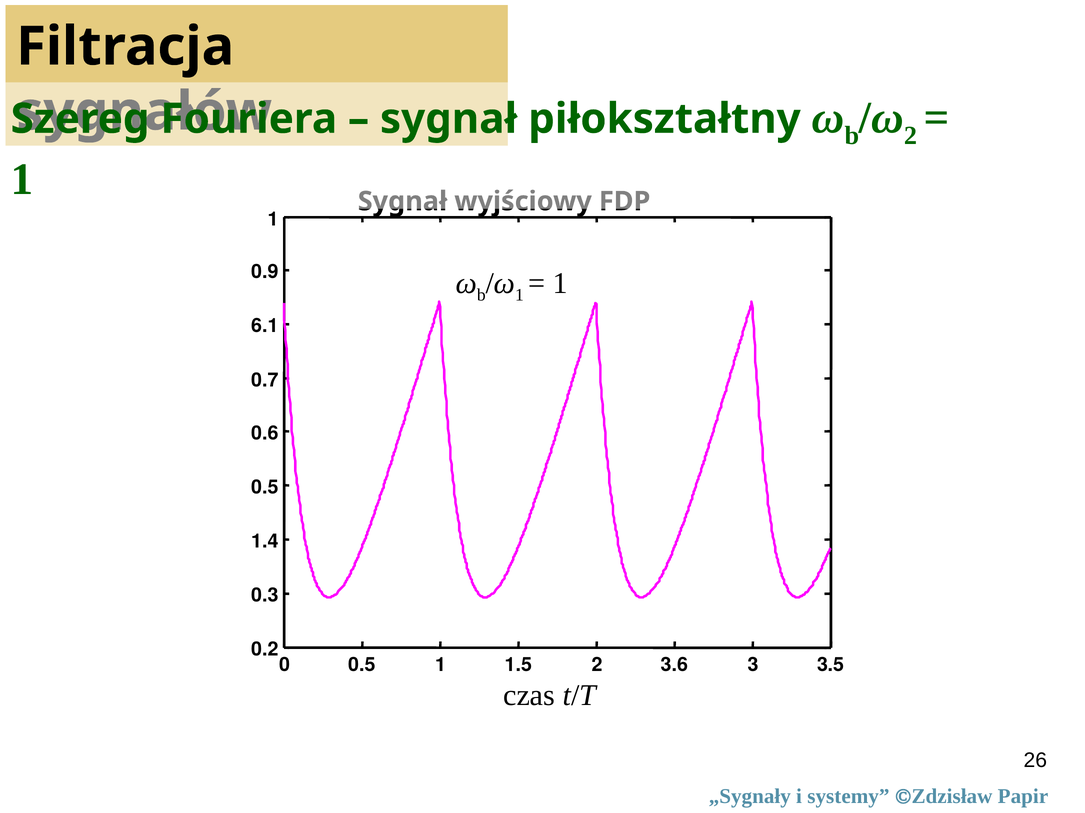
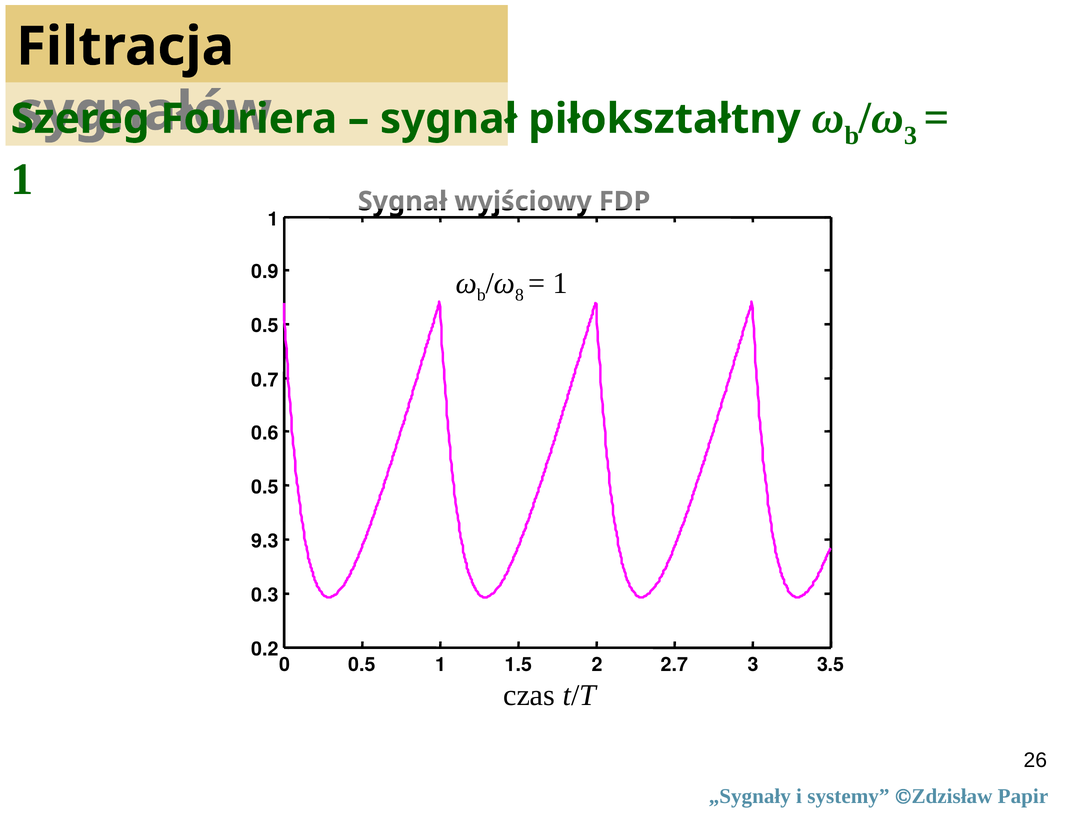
2: 2 -> 3 (911, 136)
1: 1 -> 8 (519, 295)
6.1: 6.1 -> 0.5 (265, 326)
1.4: 1.4 -> 9.3 (265, 542)
3.6: 3.6 -> 2.7 (675, 665)
